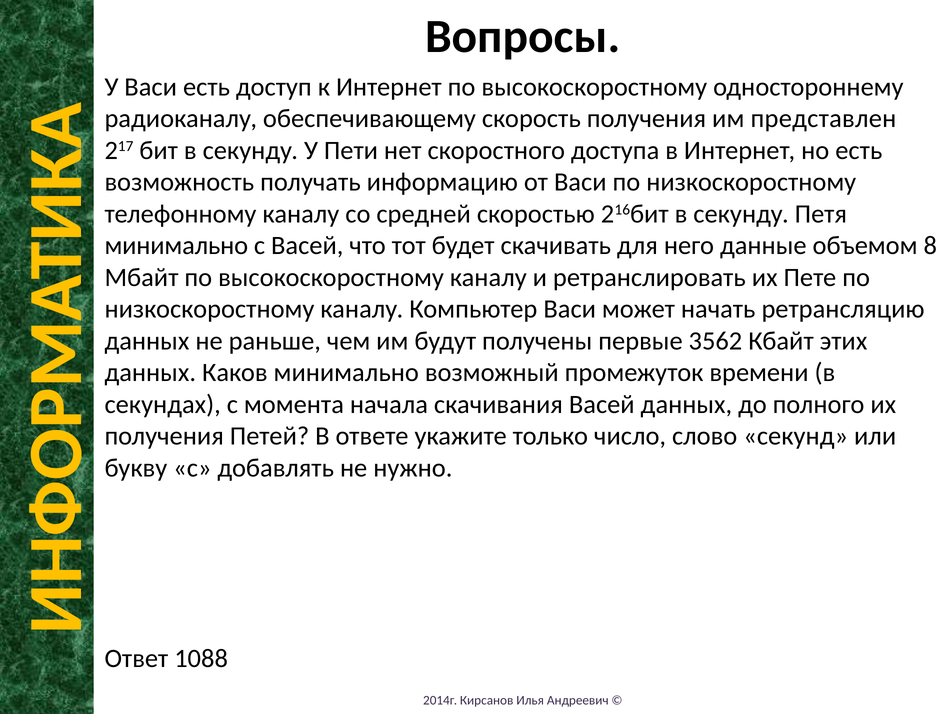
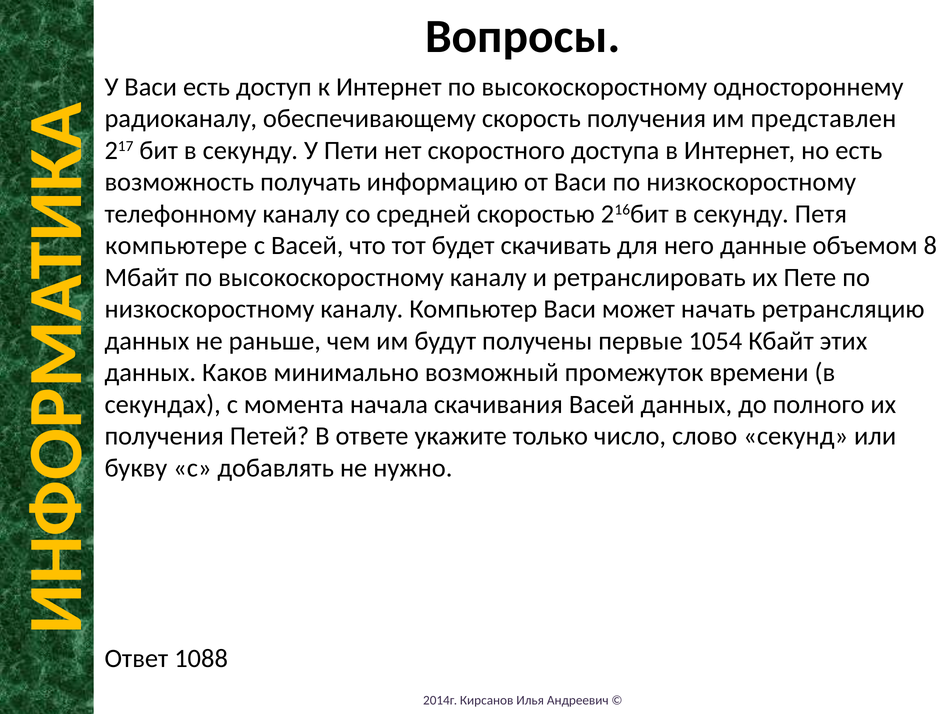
минимально: минимально -> компьютере (176, 246)
3562: 3562 -> 1054 (715, 341)
